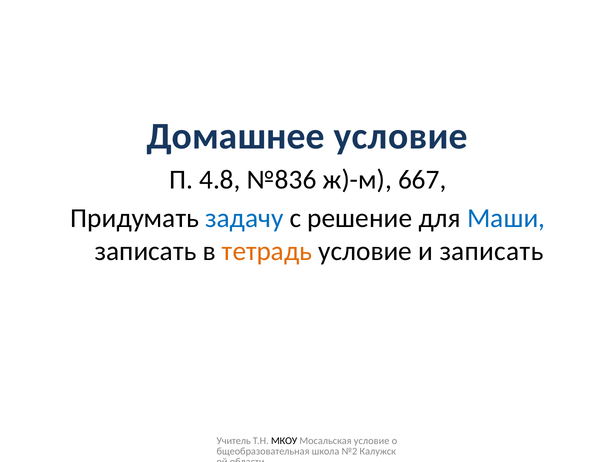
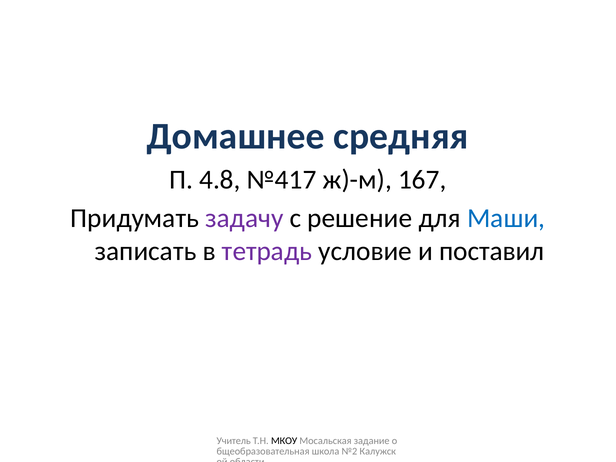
Домашнее условие: условие -> средняя (401, 136)
№836: №836 -> №417 (282, 180)
667: 667 -> 167 (422, 180)
задачу colour: blue -> purple (244, 218)
тетрадь colour: orange -> purple (267, 251)
и записать: записать -> поставил (492, 251)
Мосальская условие: условие -> задание (372, 441)
